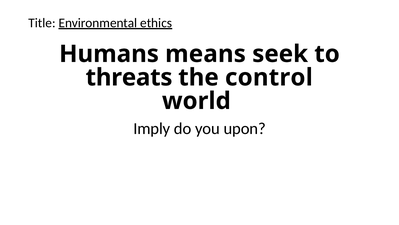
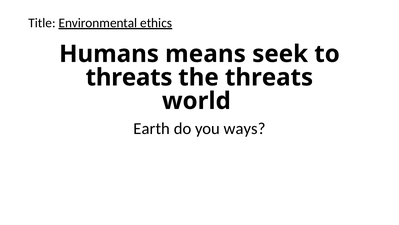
the control: control -> threats (269, 77)
Imply: Imply -> Earth (152, 128)
upon: upon -> ways (245, 128)
